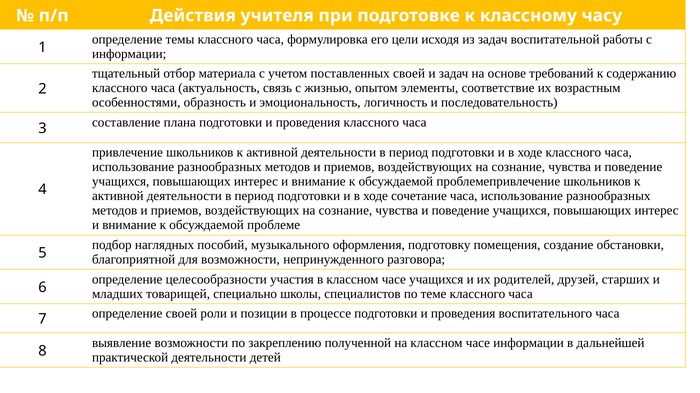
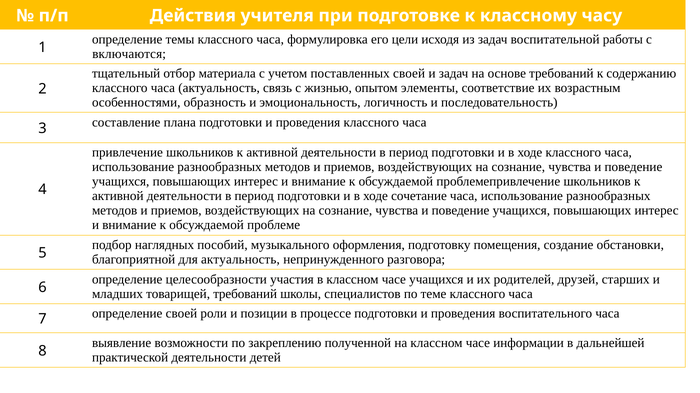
информации: информации -> включаются (129, 54)
для возможности: возможности -> актуальность (240, 260)
товарищей специально: специально -> требований (245, 294)
